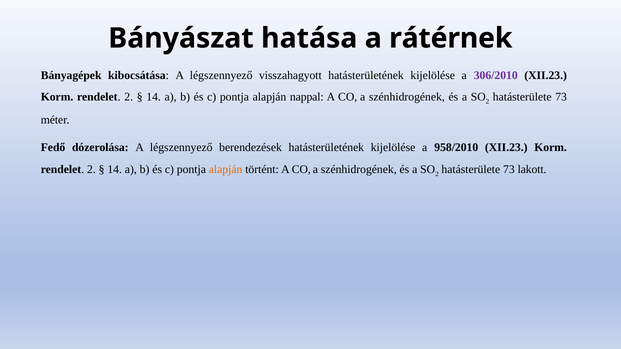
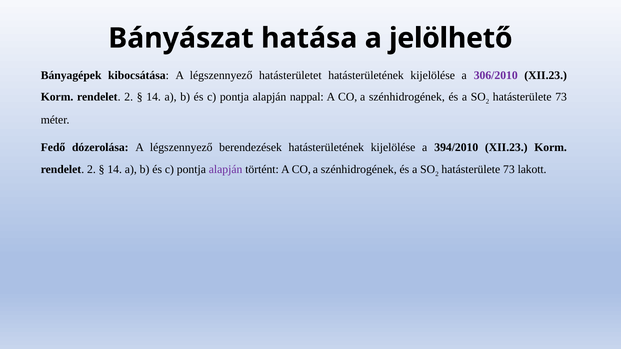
rátérnek: rátérnek -> jelölhető (451, 38)
visszahagyott: visszahagyott -> hatásterületet (290, 75)
958/2010: 958/2010 -> 394/2010 (456, 148)
alapján colour: orange -> purple (226, 169)
